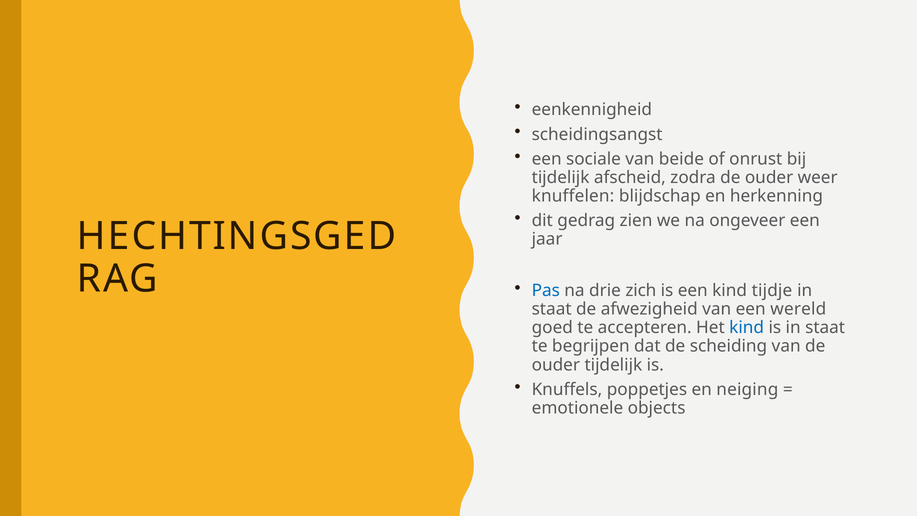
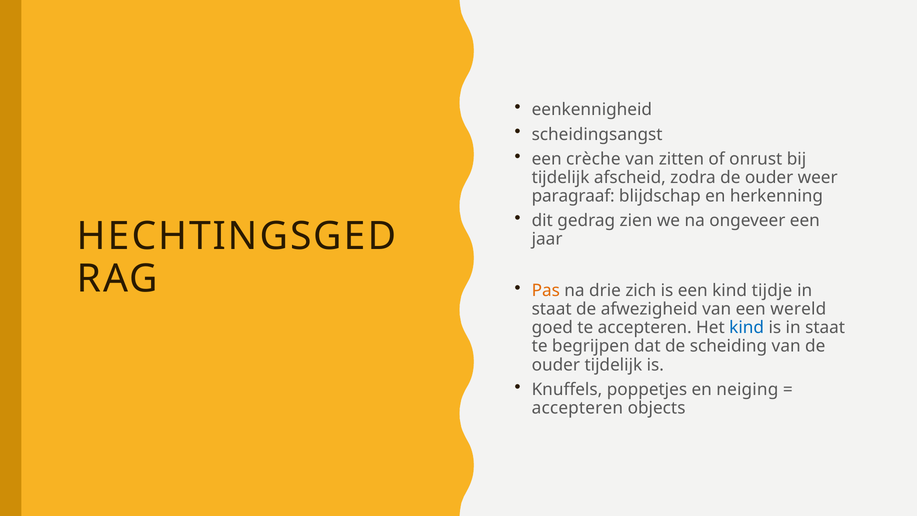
sociale: sociale -> crèche (593, 159)
beide: beide -> zitten (681, 159)
knuffelen: knuffelen -> paragraaf (573, 196)
Pas colour: blue -> orange (546, 290)
emotionele: emotionele -> accepteren (577, 408)
